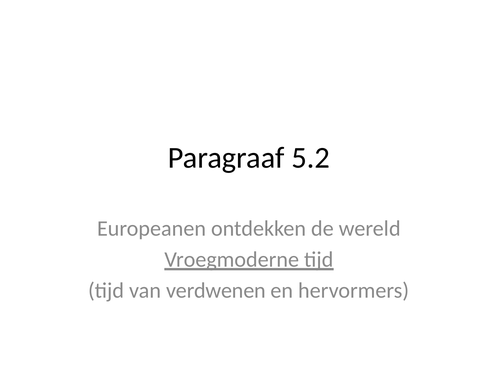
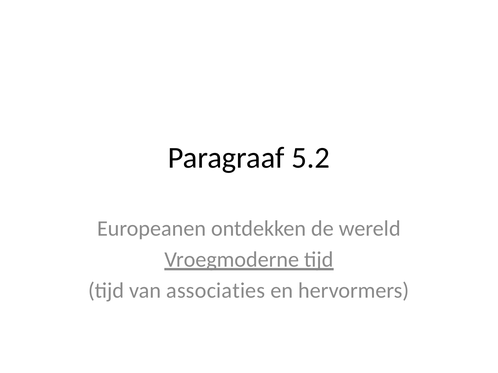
verdwenen: verdwenen -> associaties (216, 291)
